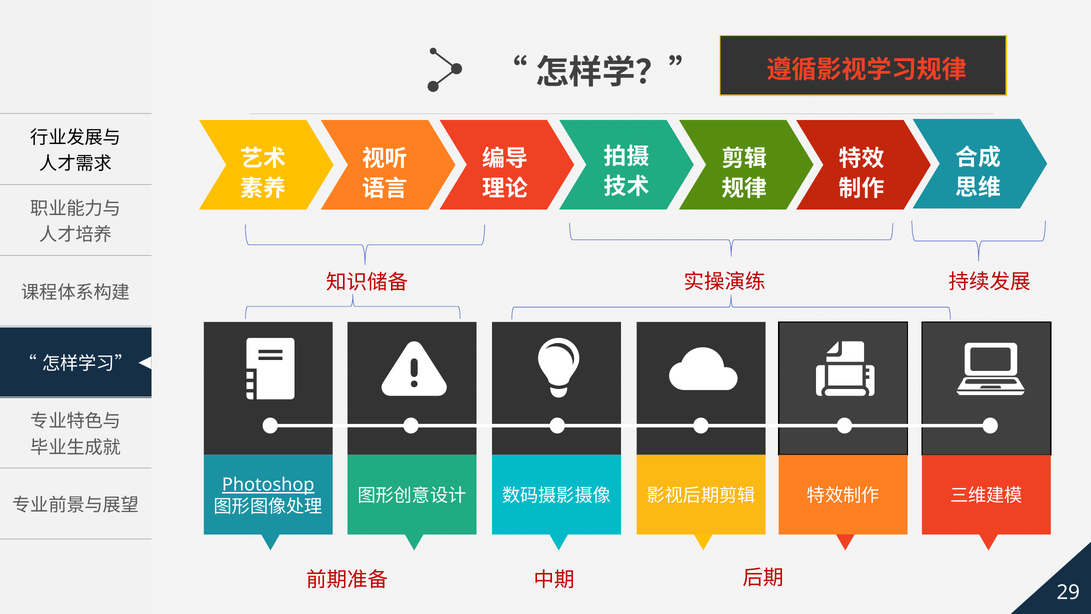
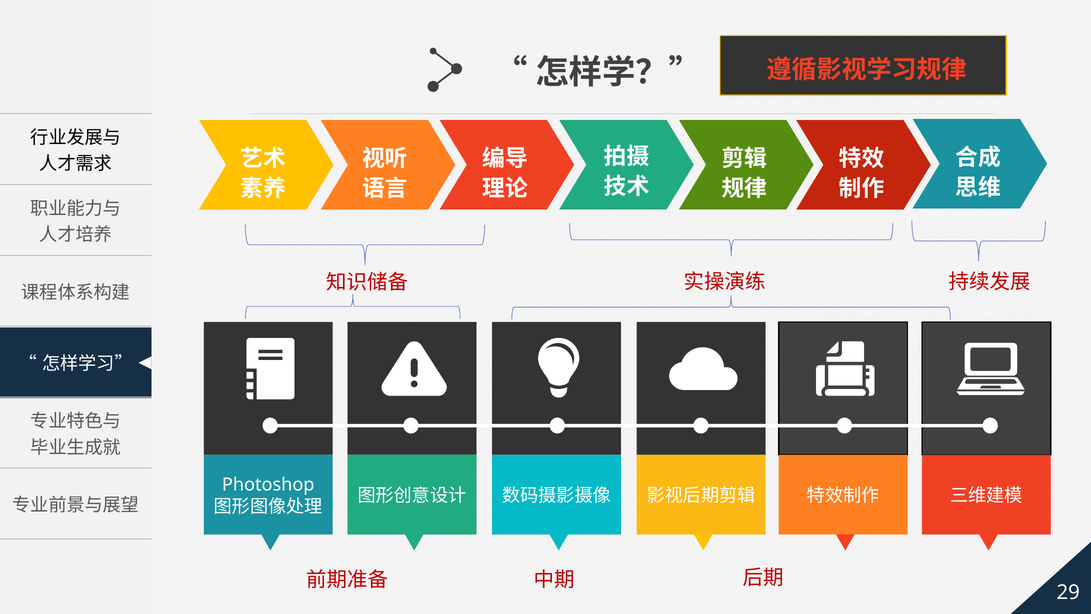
Photoshop underline: present -> none (268, 485)
